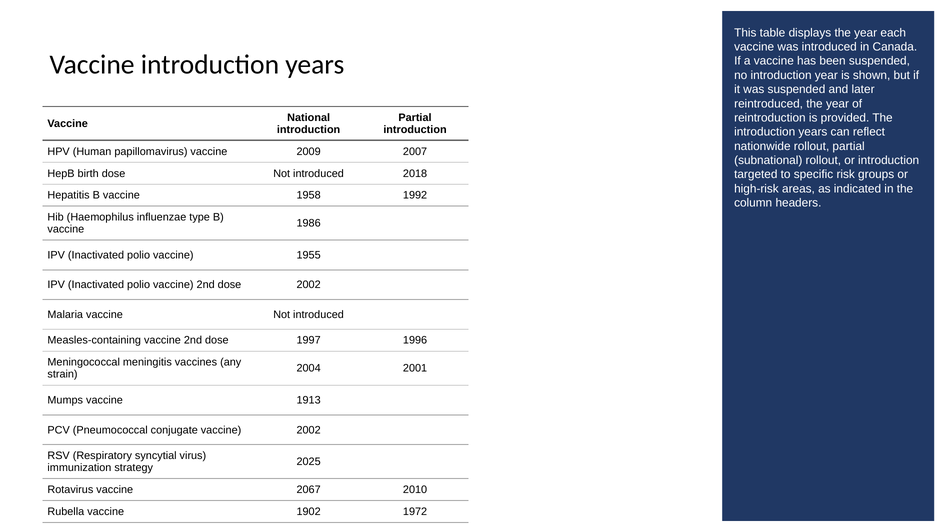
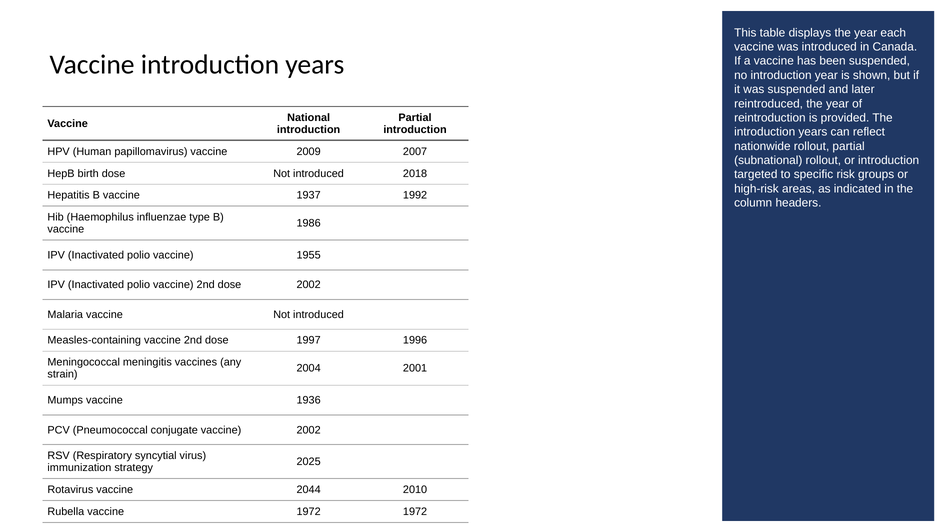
1958: 1958 -> 1937 (309, 195)
1913: 1913 -> 1936 (309, 400)
2067: 2067 -> 2044 (309, 490)
vaccine 1902: 1902 -> 1972 (309, 512)
